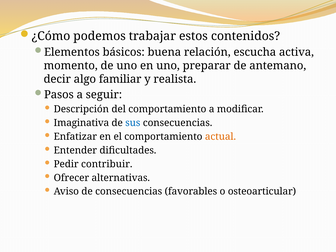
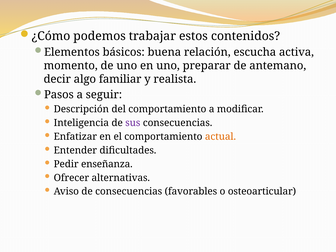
Imaginativa: Imaginativa -> Inteligencia (81, 123)
sus colour: blue -> purple (133, 123)
contribuir: contribuir -> enseñanza (107, 164)
